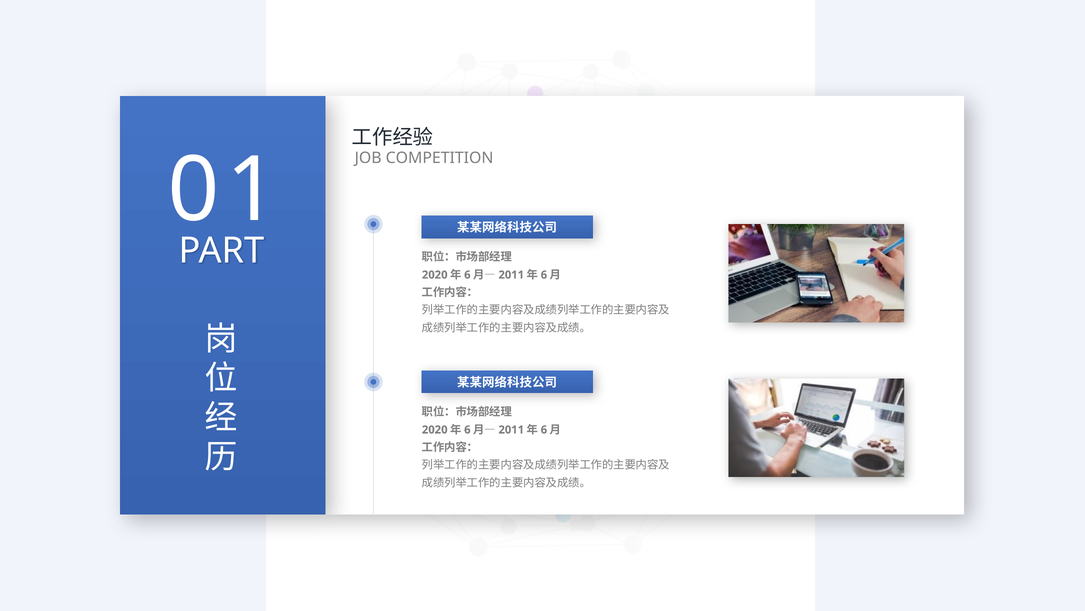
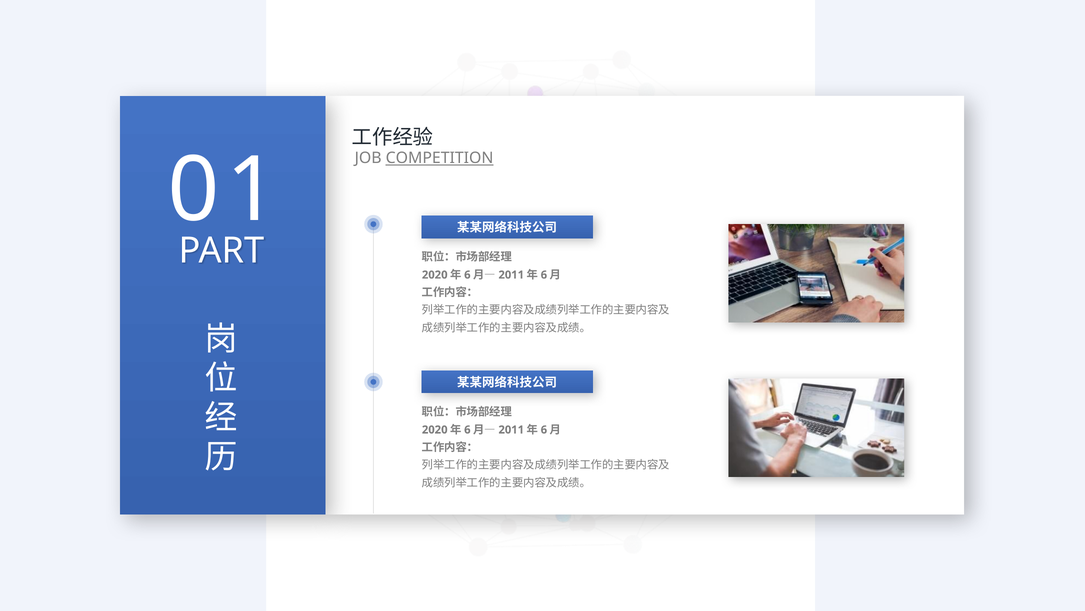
COMPETITION underline: none -> present (440, 158)
